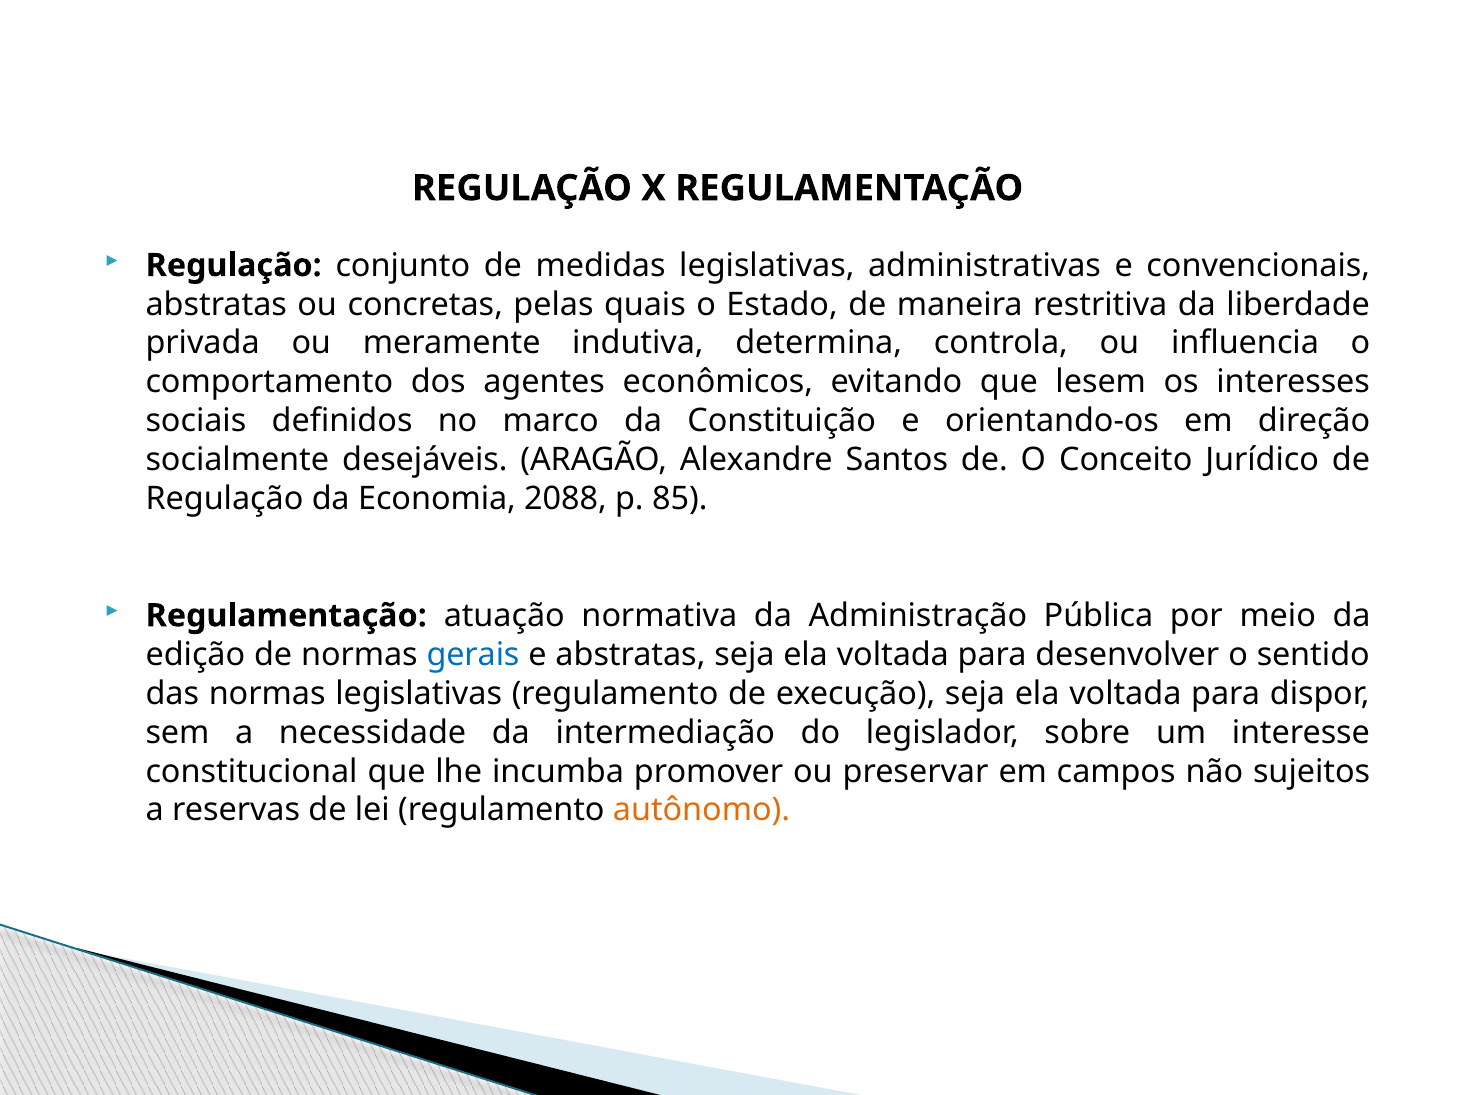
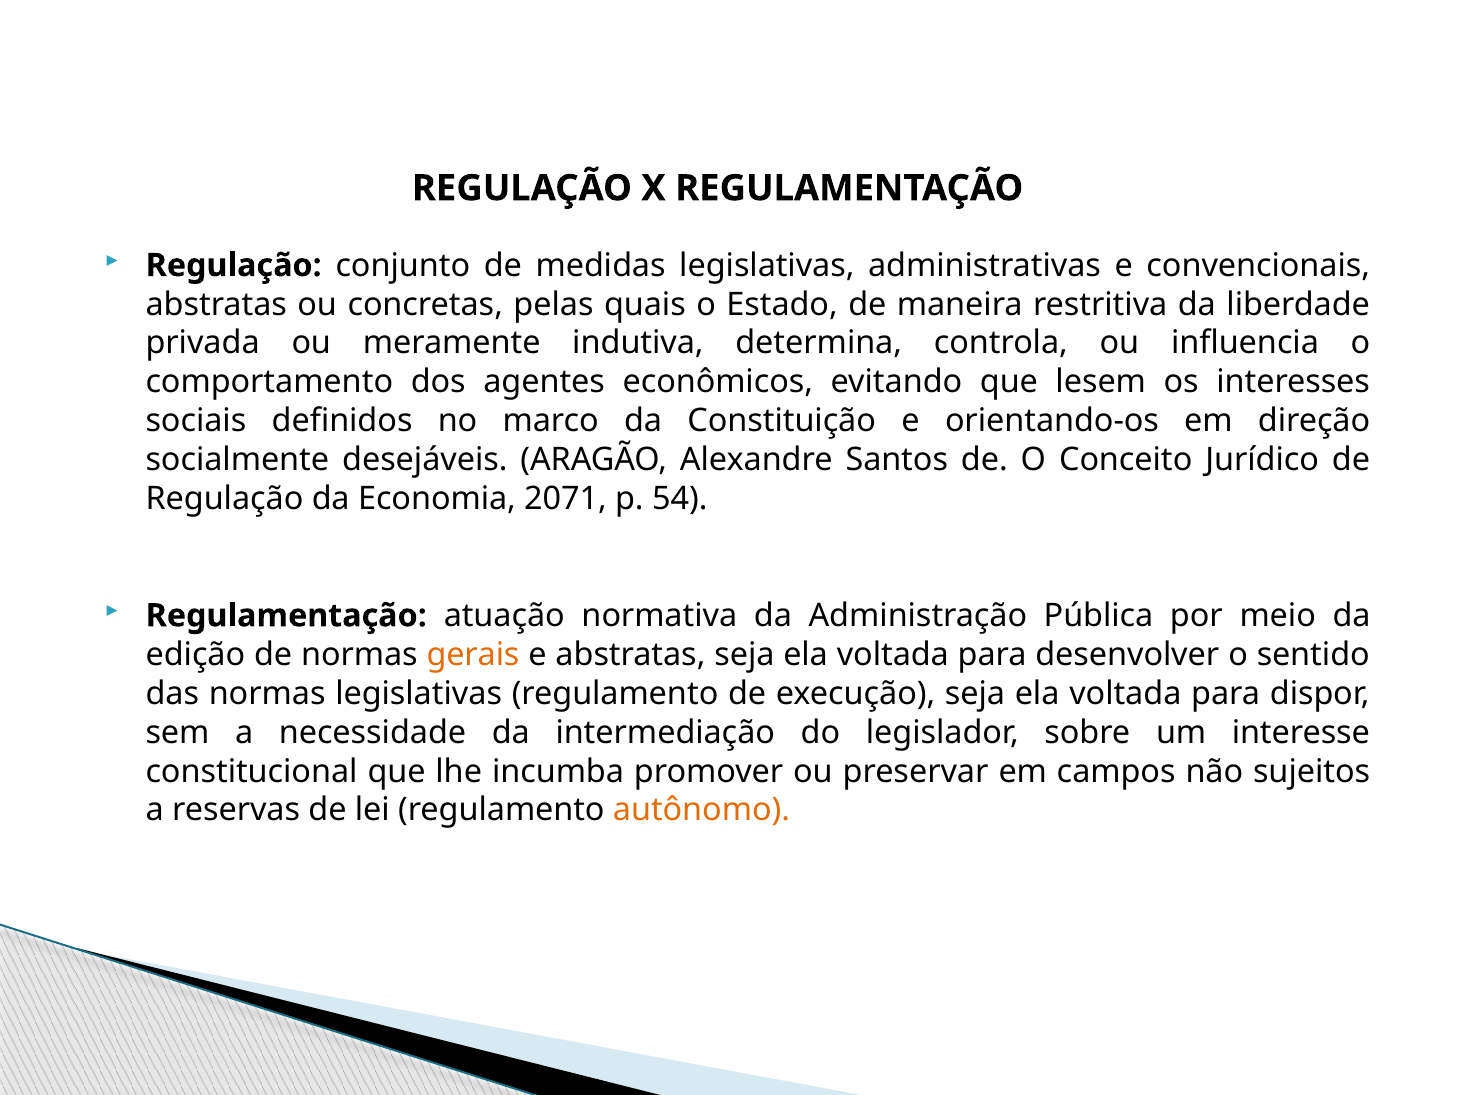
2088: 2088 -> 2071 (566, 499)
85: 85 -> 54 (680, 499)
gerais colour: blue -> orange (473, 654)
